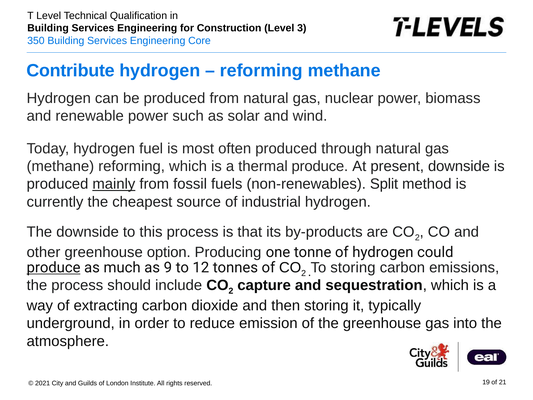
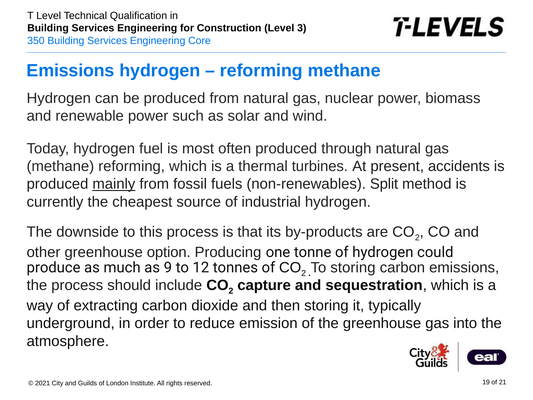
Contribute: Contribute -> Emissions (71, 71)
thermal produce: produce -> turbines (320, 166)
present downside: downside -> accidents (459, 166)
produce underline: present -> none (54, 267)
